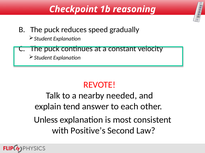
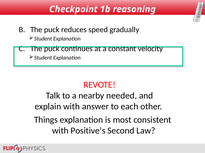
explain tend: tend -> with (72, 107)
Unless: Unless -> Things (46, 120)
